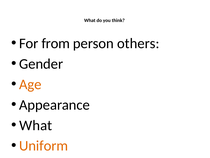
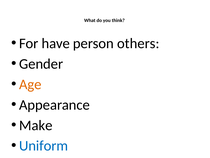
from: from -> have (56, 43)
What: What -> Make (36, 125)
Uniform colour: orange -> blue (44, 145)
